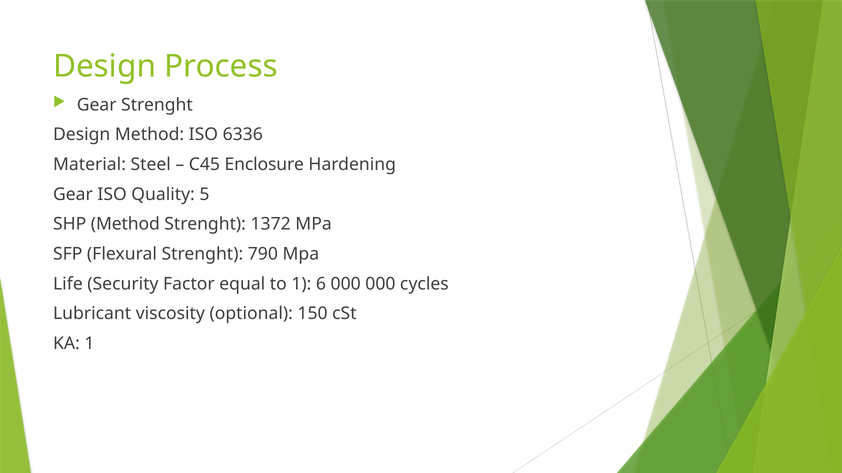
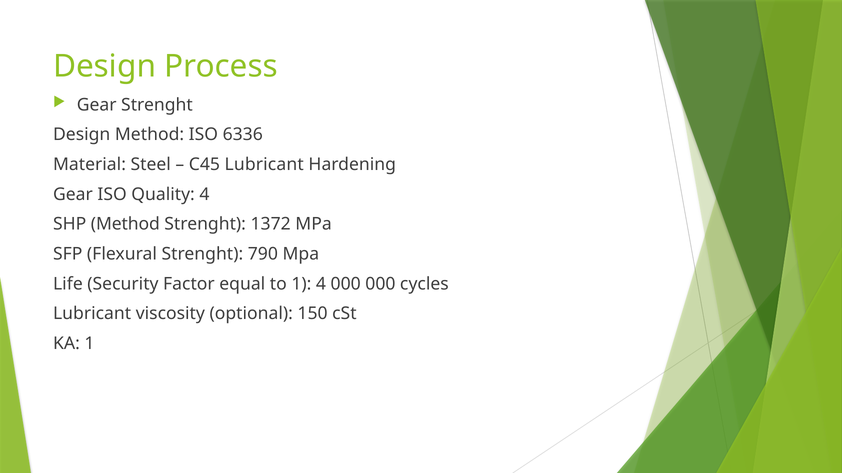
C45 Enclosure: Enclosure -> Lubricant (264, 165)
Quality 5: 5 -> 4 (204, 195)
1 6: 6 -> 4 (321, 284)
